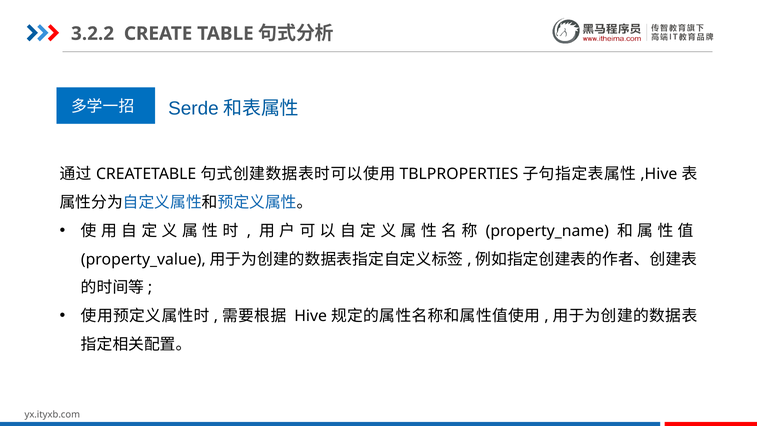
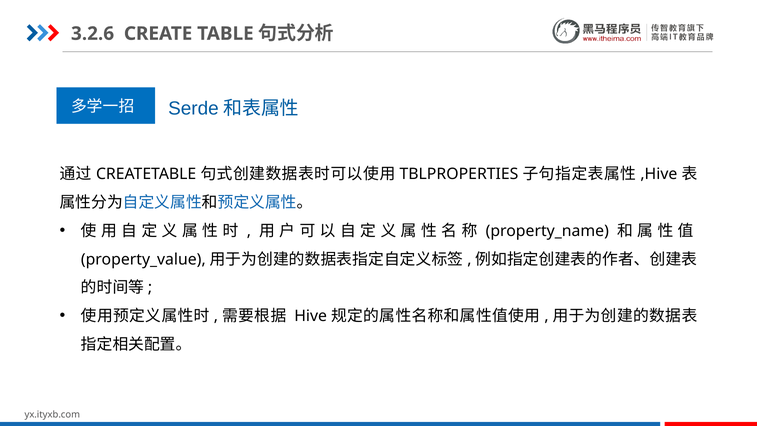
3.2.2: 3.2.2 -> 3.2.6 (93, 34)
